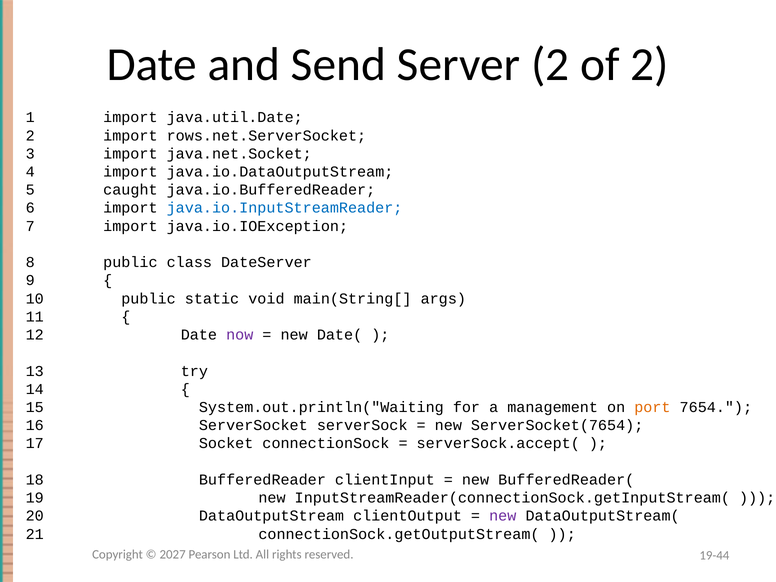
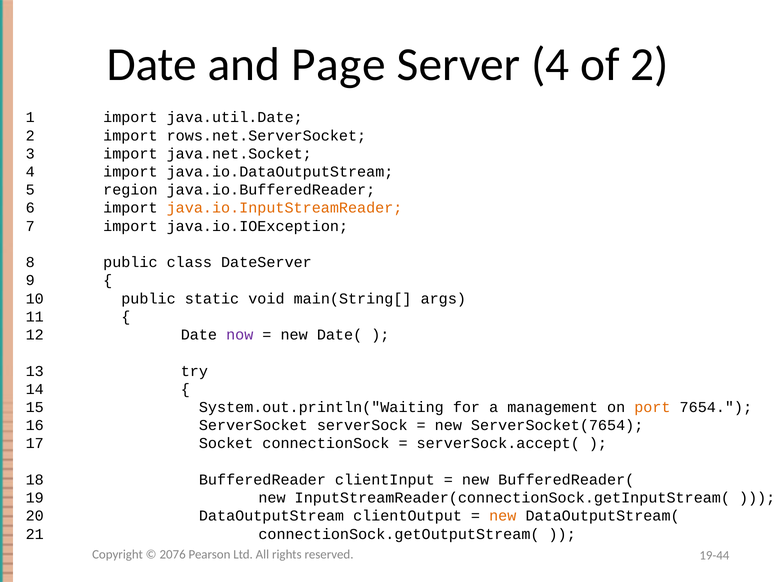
Send: Send -> Page (338, 65)
Server 2: 2 -> 4 (550, 65)
caught: caught -> region (130, 190)
java.io.InputStreamReader colour: blue -> orange (285, 208)
new colour: purple -> orange (503, 516)
2027: 2027 -> 2076 (173, 554)
